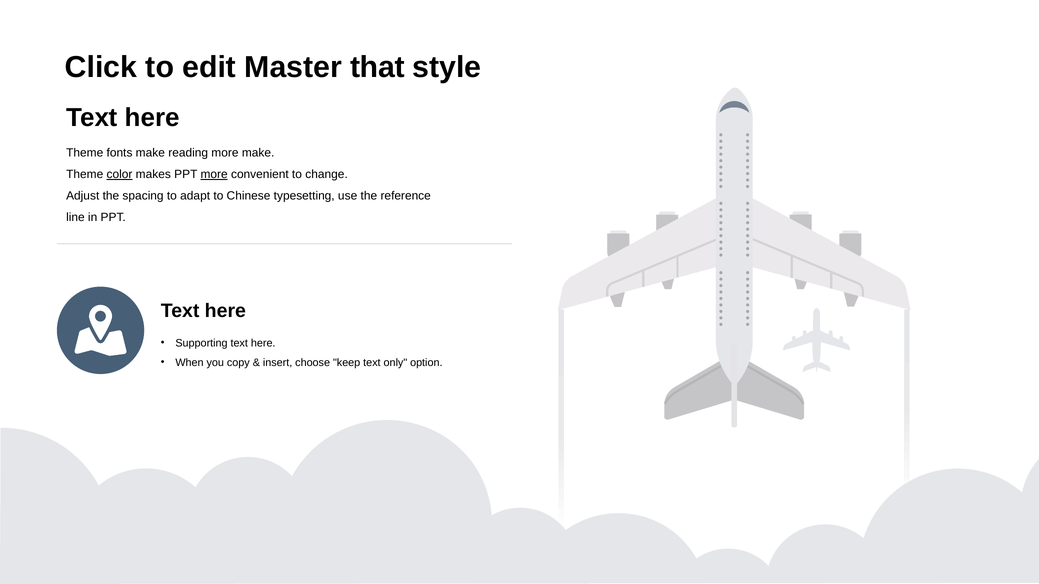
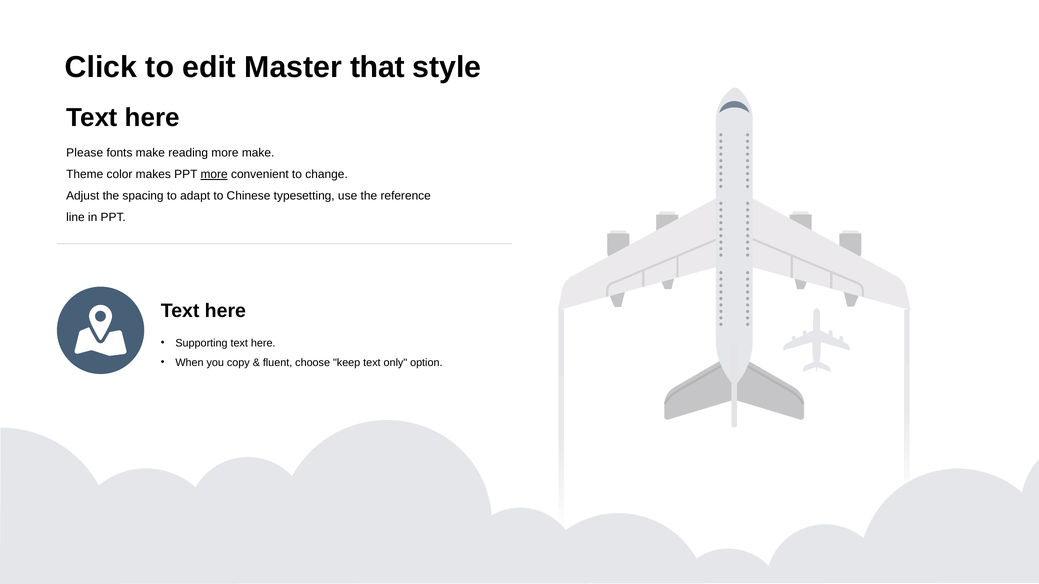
Theme: Theme -> Please (85, 153)
color underline: present -> none (119, 174)
insert: insert -> fluent (278, 363)
